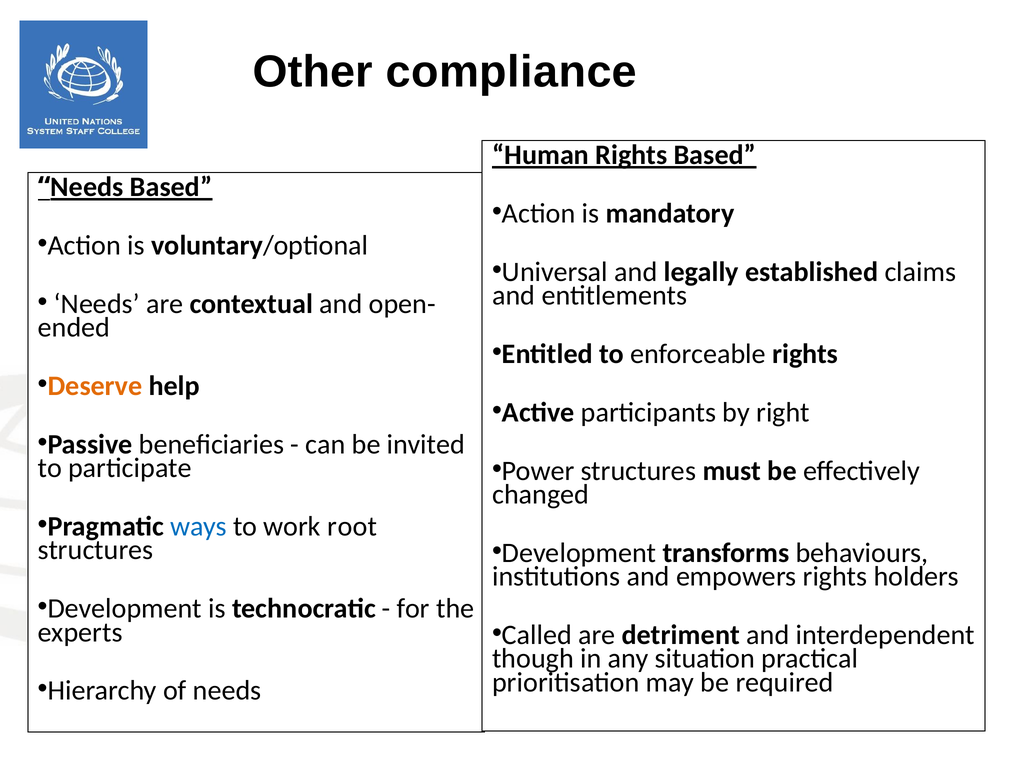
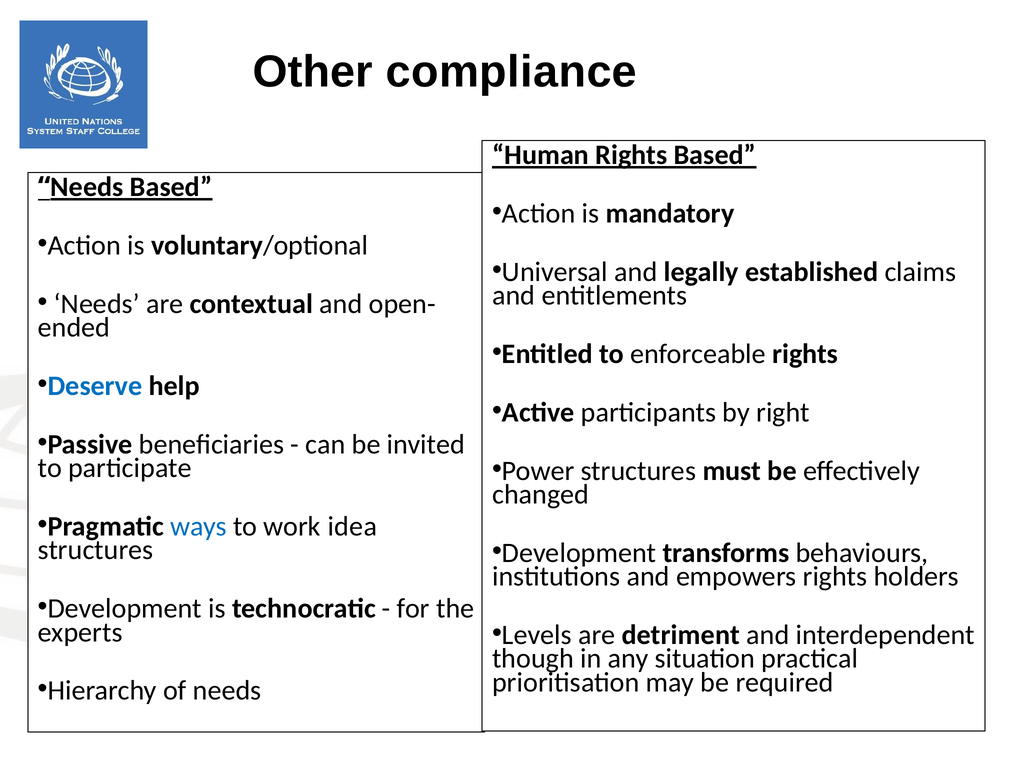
Deserve colour: orange -> blue (95, 386)
root: root -> idea (352, 527)
Called: Called -> Levels (537, 635)
